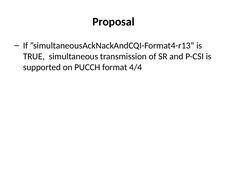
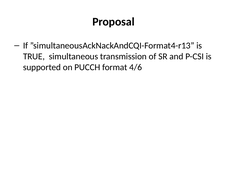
4/4: 4/4 -> 4/6 (136, 67)
